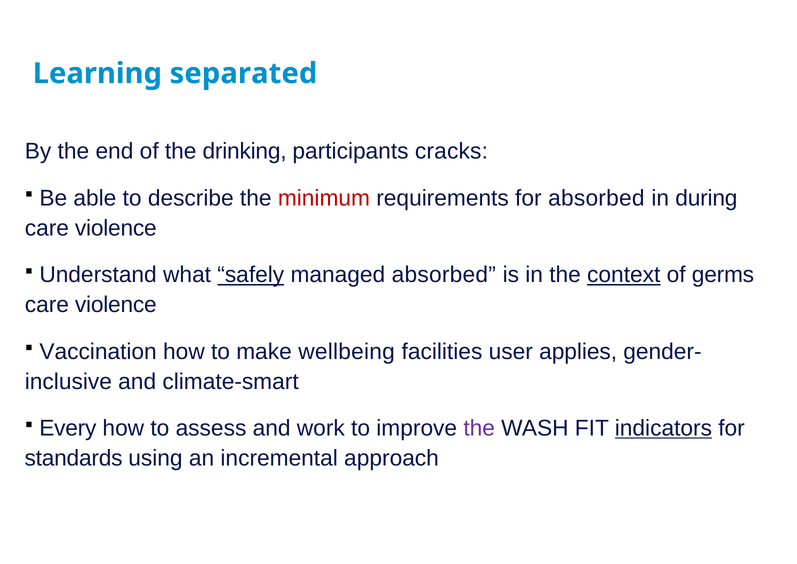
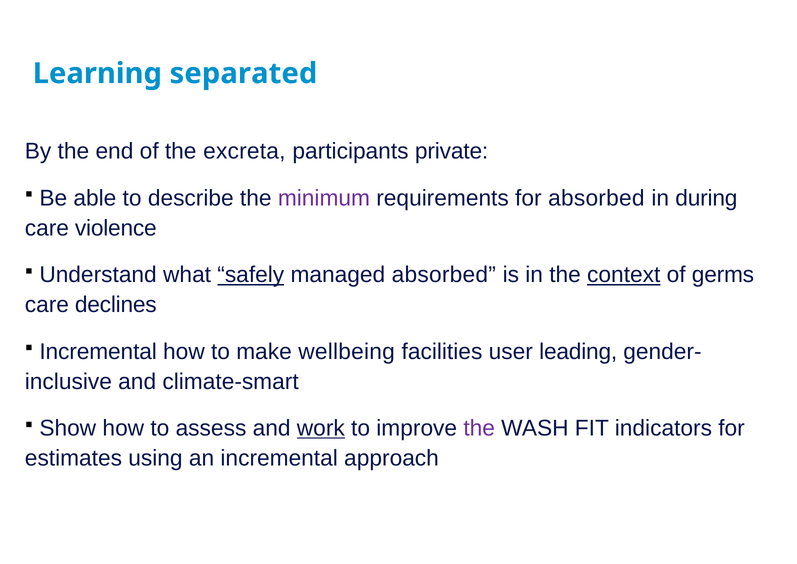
drinking: drinking -> excreta (244, 151)
cracks: cracks -> private (452, 151)
minimum colour: red -> purple (324, 198)
violence: violence -> declines (116, 305)
Vaccination: Vaccination -> Incremental (98, 351)
applies: applies -> leading (578, 351)
Every: Every -> Show (68, 428)
work underline: none -> present (321, 428)
indicators underline: present -> none (663, 428)
standards: standards -> estimates (73, 458)
